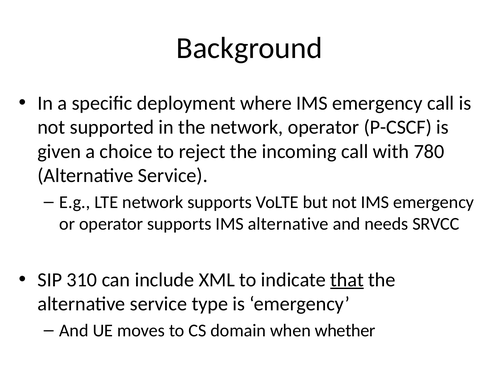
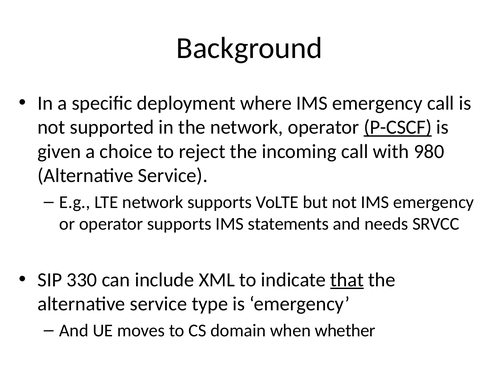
P-CSCF underline: none -> present (398, 127)
780: 780 -> 980 (429, 152)
IMS alternative: alternative -> statements (288, 224)
310: 310 -> 330 (82, 280)
